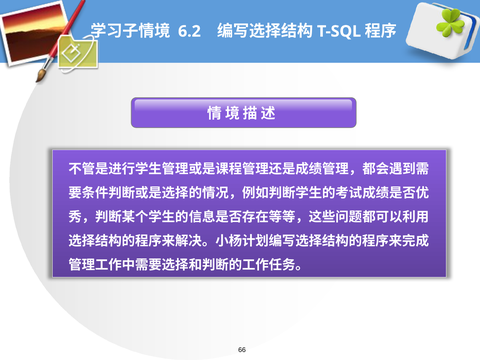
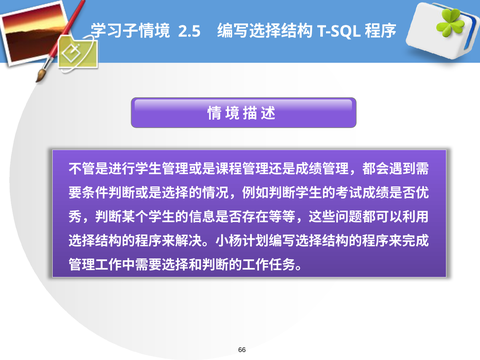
6.2: 6.2 -> 2.5 (189, 31)
